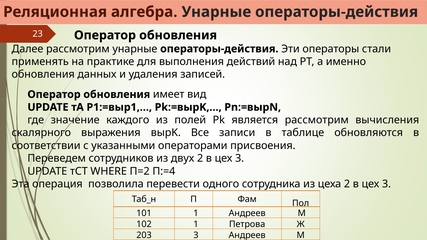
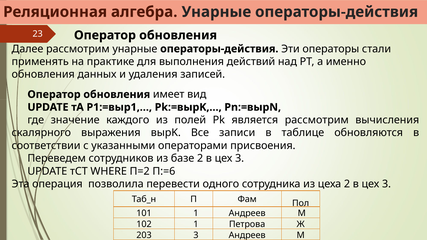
двух: двух -> базе (183, 159)
П:=4: П:=4 -> П:=6 (164, 171)
